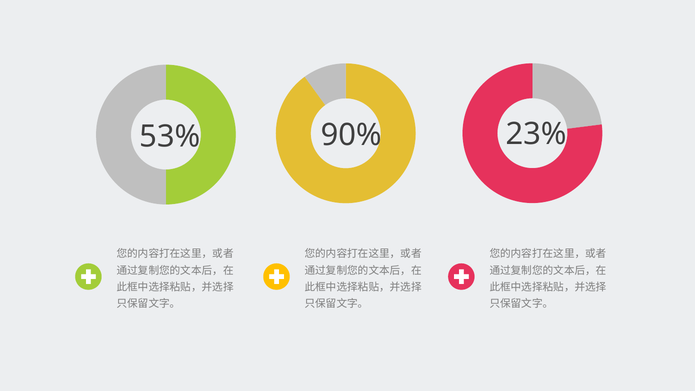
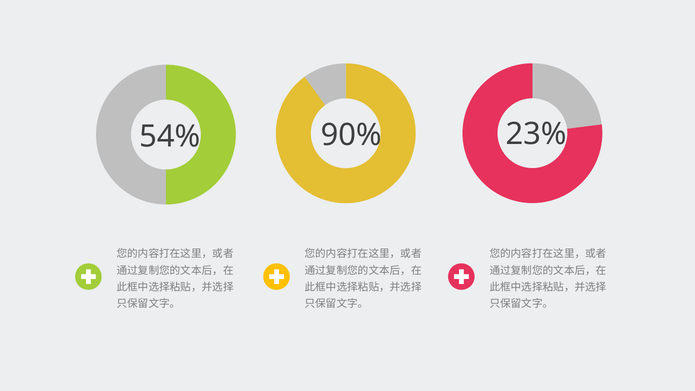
53%: 53% -> 54% (170, 136)
